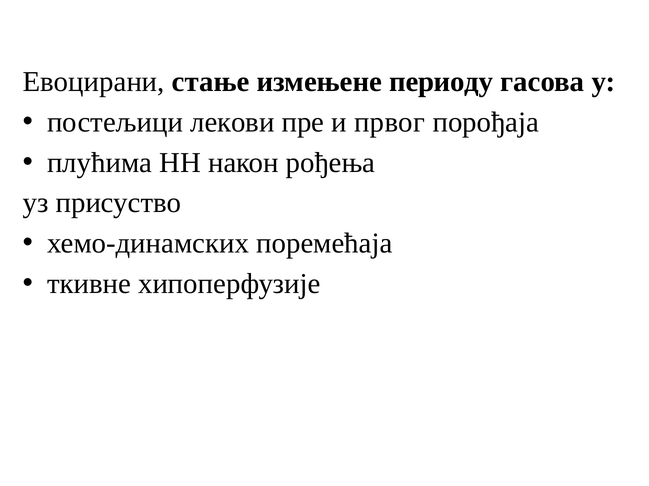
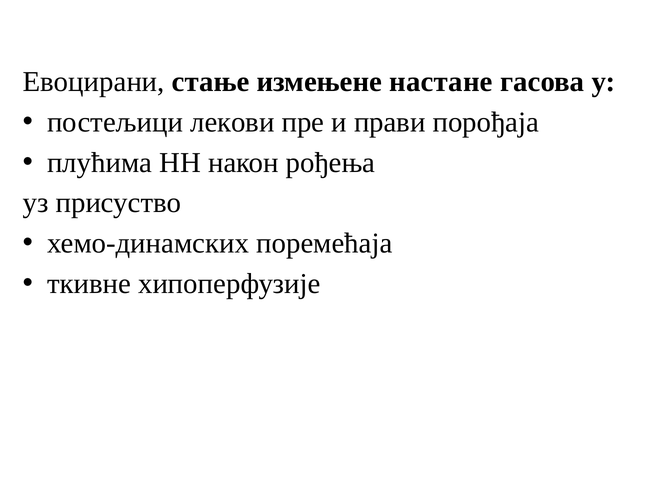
периоду: периоду -> настане (441, 82)
првог: првог -> прави (390, 122)
